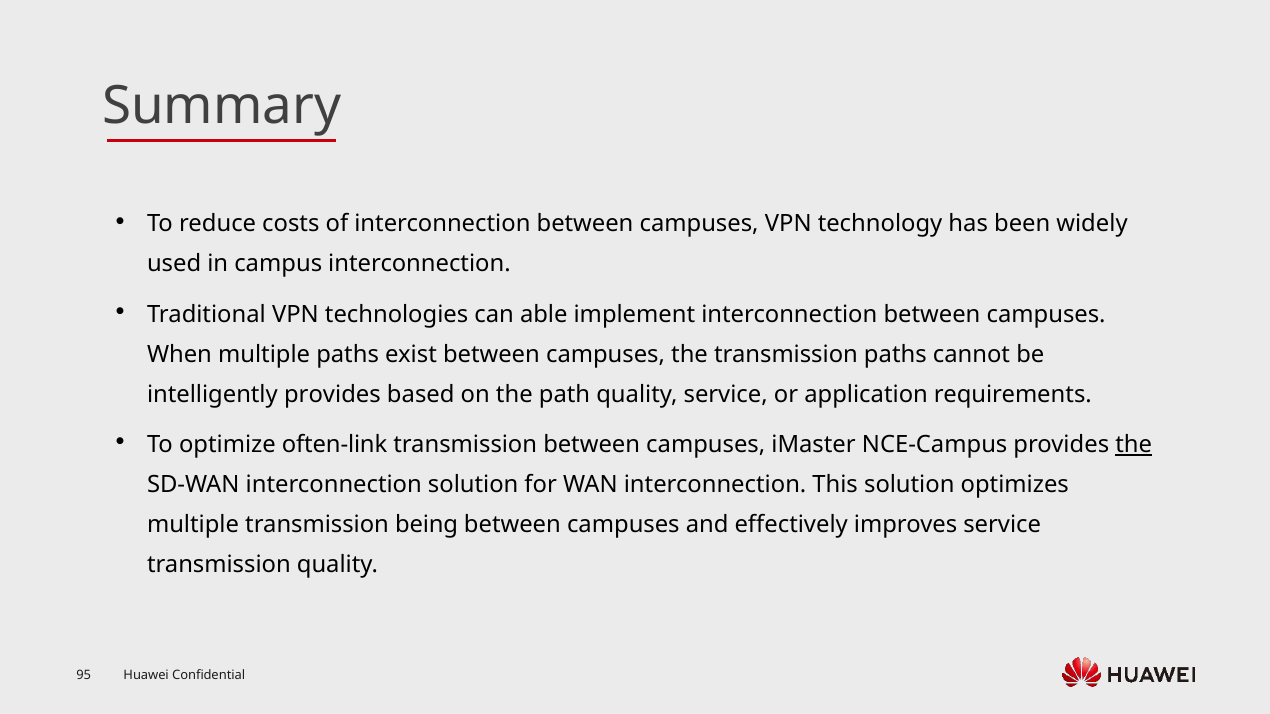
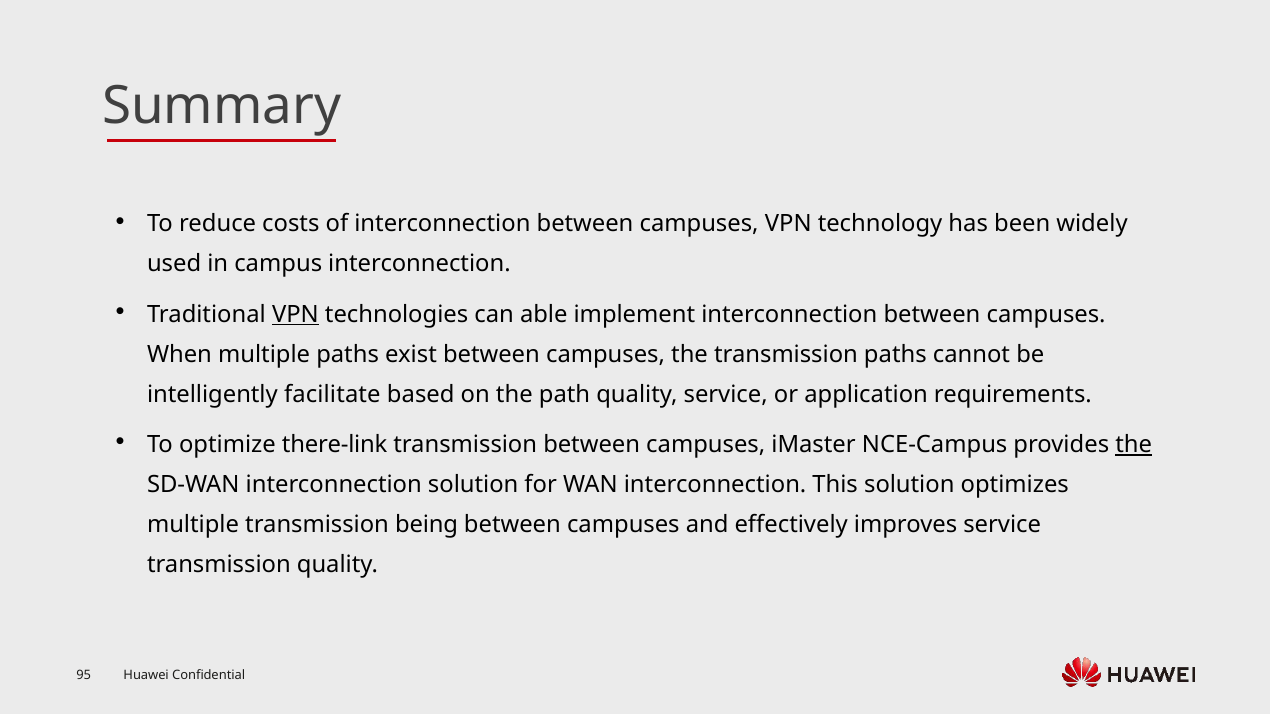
VPN underline: none -> present (295, 315)
intelligently provides: provides -> facilitate (332, 395)
often-link: often-link -> there-link (335, 445)
